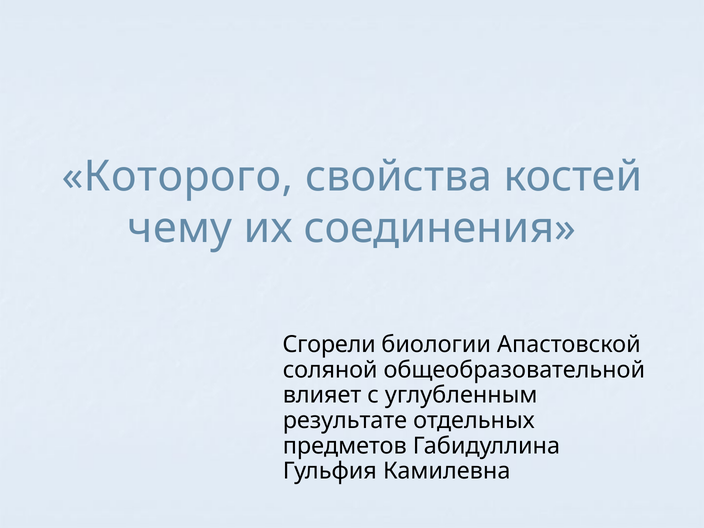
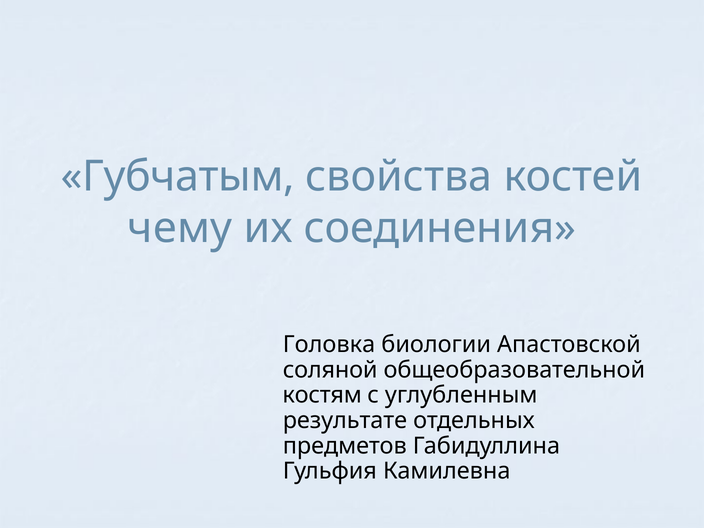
Которого: Которого -> Губчатым (178, 177)
Сгорели: Сгорели -> Головка (329, 345)
влияет: влияет -> костям (322, 395)
